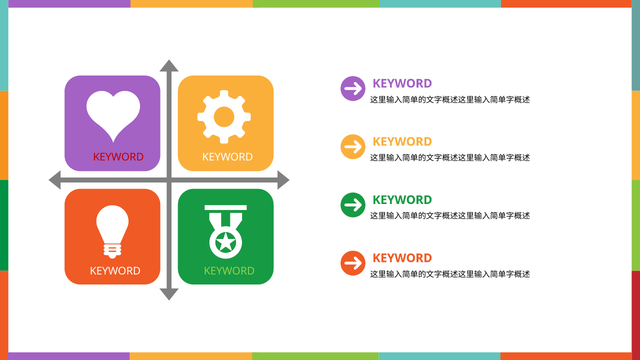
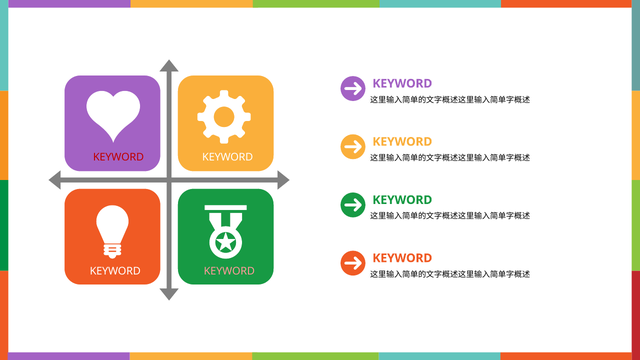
KEYWORD colour: light green -> pink (229, 271)
